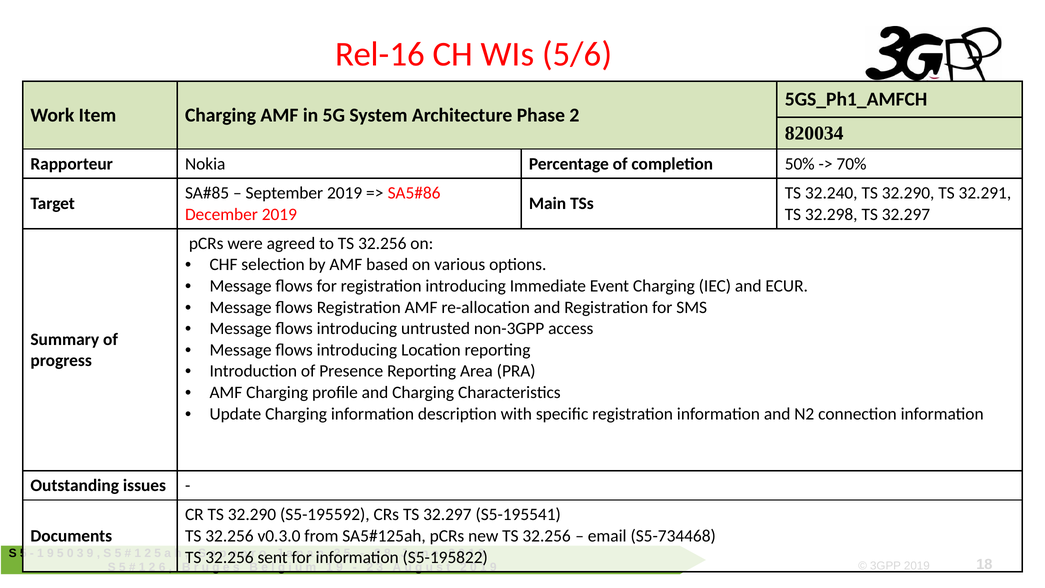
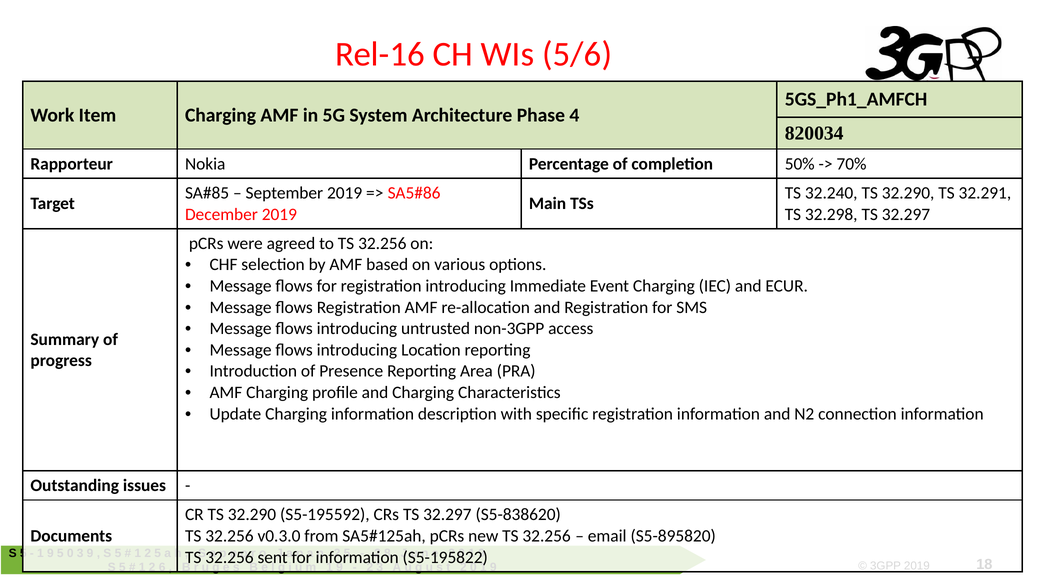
Phase 2: 2 -> 4 (574, 115)
S5-195541: S5-195541 -> S5-838620 (518, 515)
S5-734468: S5-734468 -> S5-895820 (673, 536)
